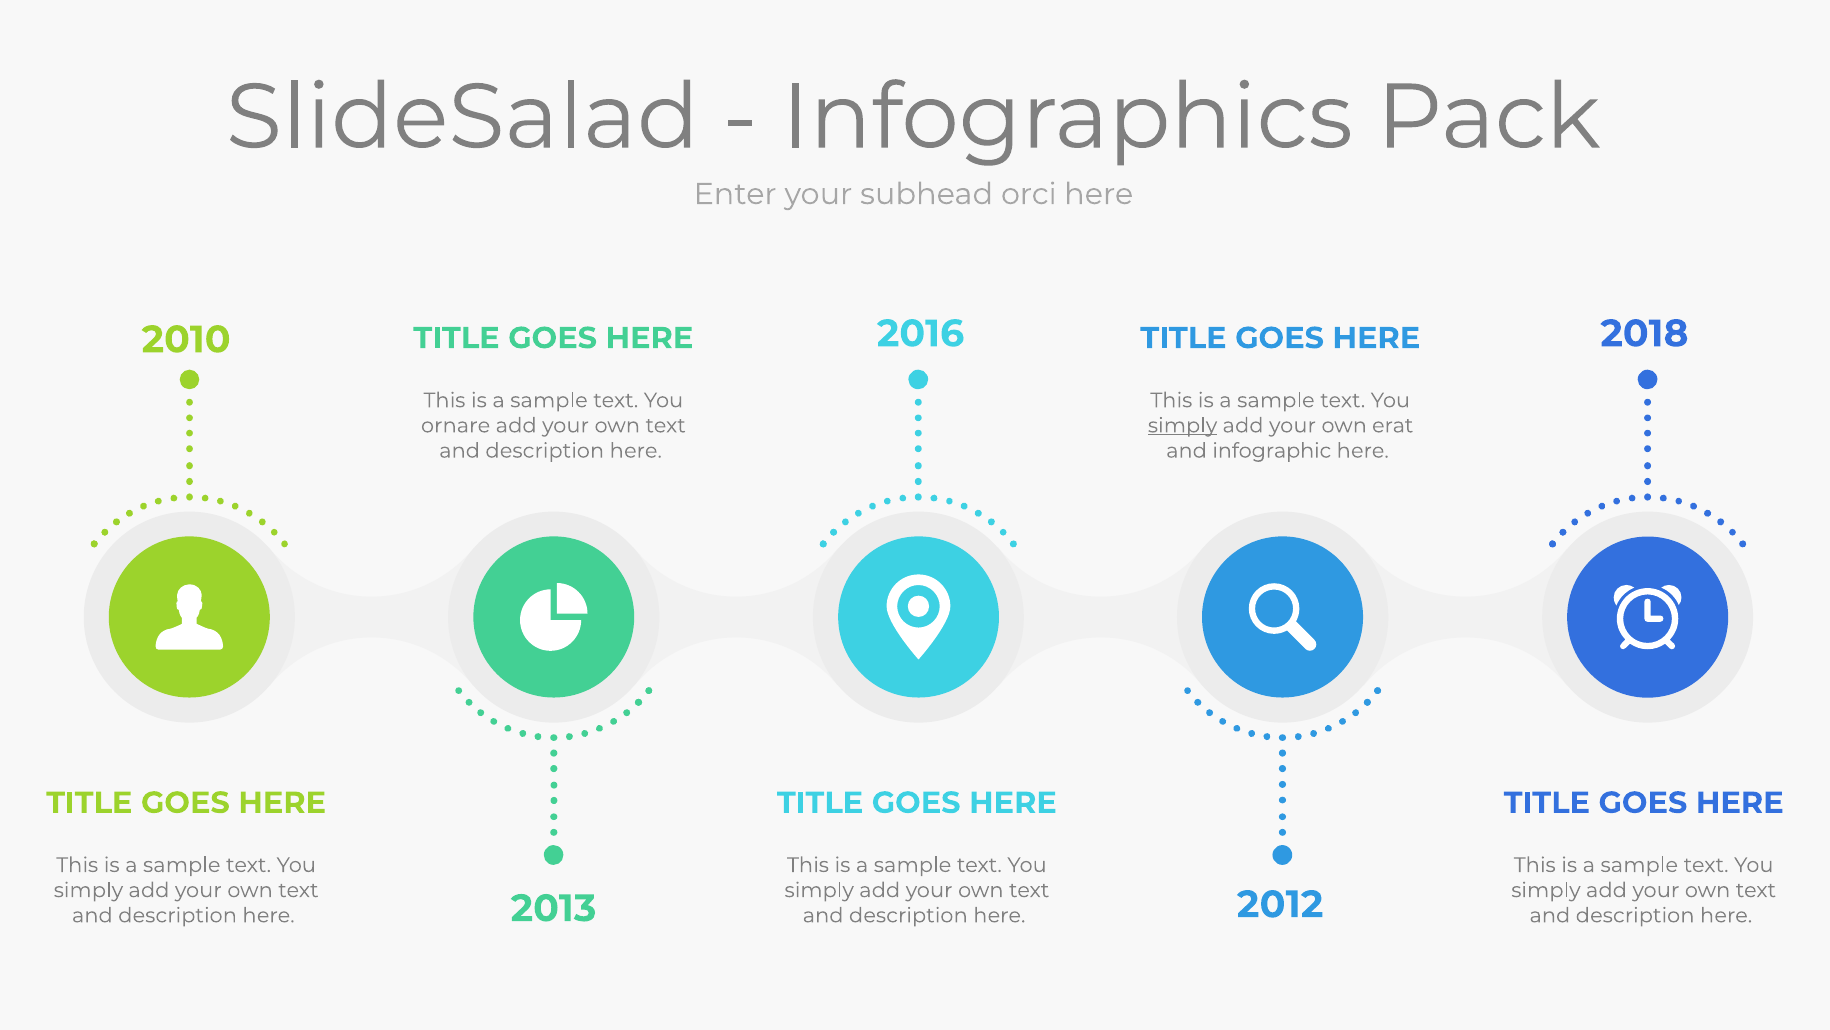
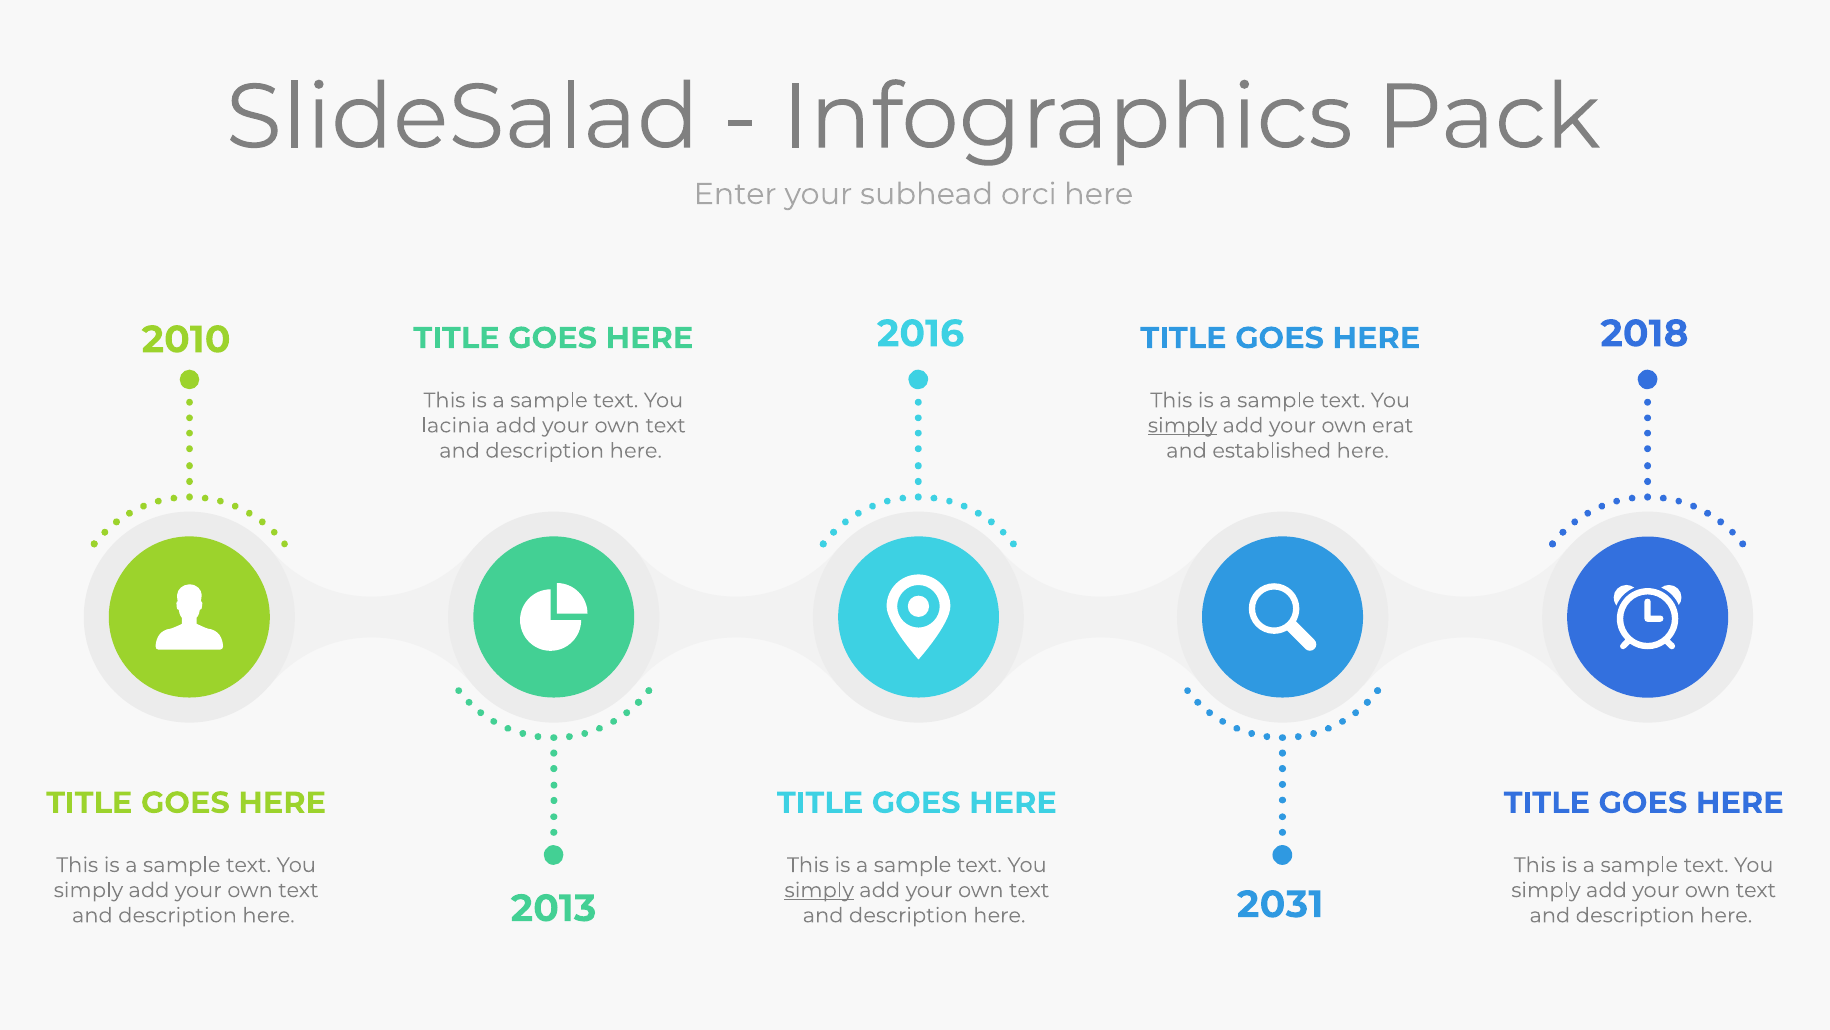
ornare: ornare -> lacinia (456, 425)
infographic: infographic -> established (1272, 450)
simply underline: none -> present (819, 890)
2012: 2012 -> 2031 (1280, 904)
